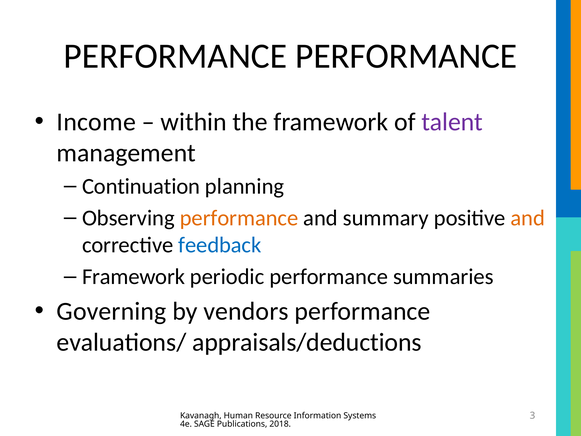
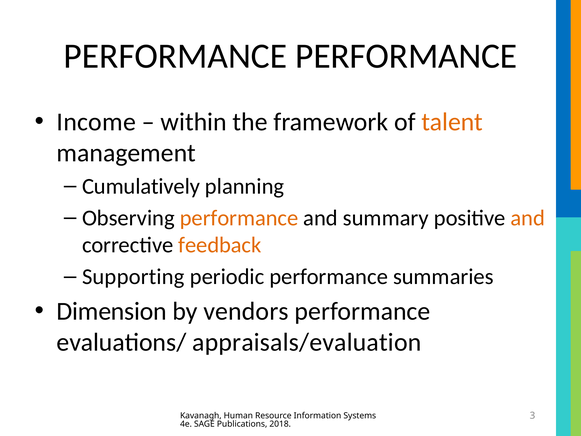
talent colour: purple -> orange (452, 122)
Continuation: Continuation -> Cumulatively (141, 186)
feedback colour: blue -> orange (220, 245)
Framework: Framework -> Supporting (133, 277)
Governing: Governing -> Dimension (112, 311)
appraisals/deductions: appraisals/deductions -> appraisals/evaluation (307, 342)
